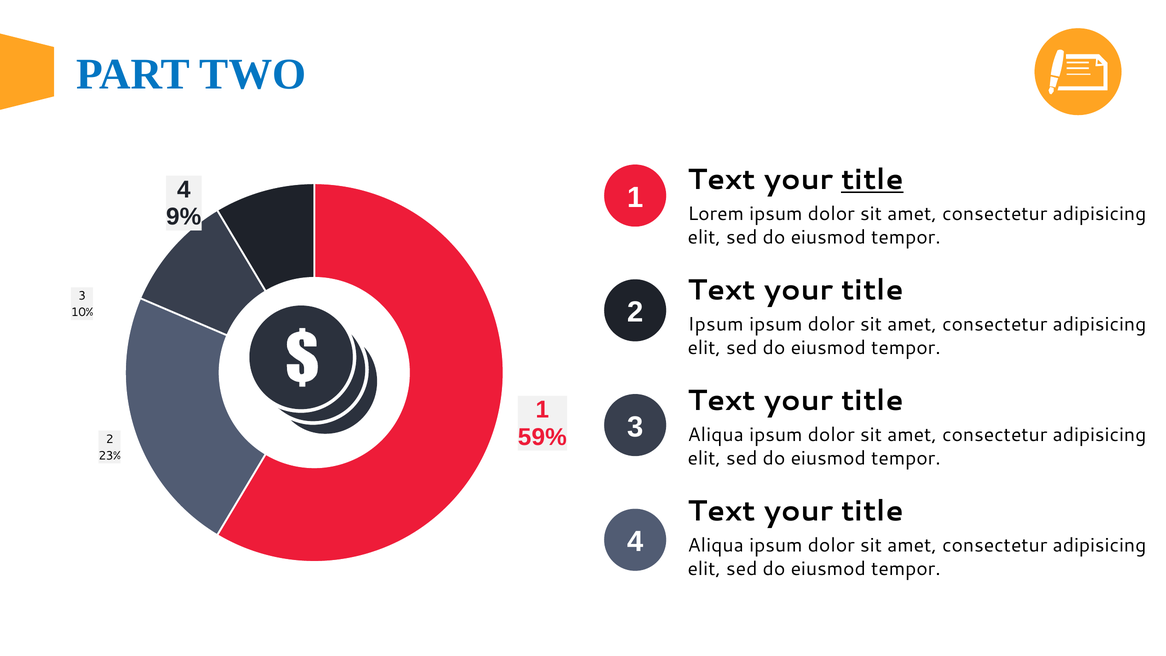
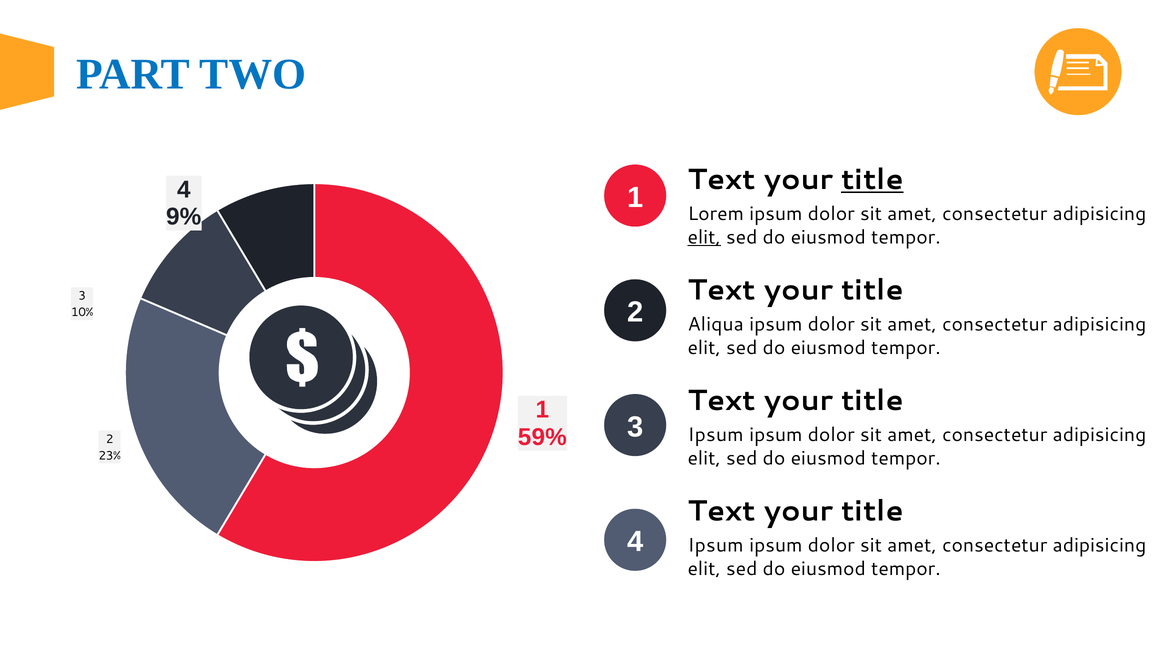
elit underline: none -> present (704, 237)
Ipsum: Ipsum -> Aliqua (716, 324)
Aliqua: Aliqua -> Ipsum (716, 435)
Aliqua: Aliqua -> Ipsum (716, 545)
